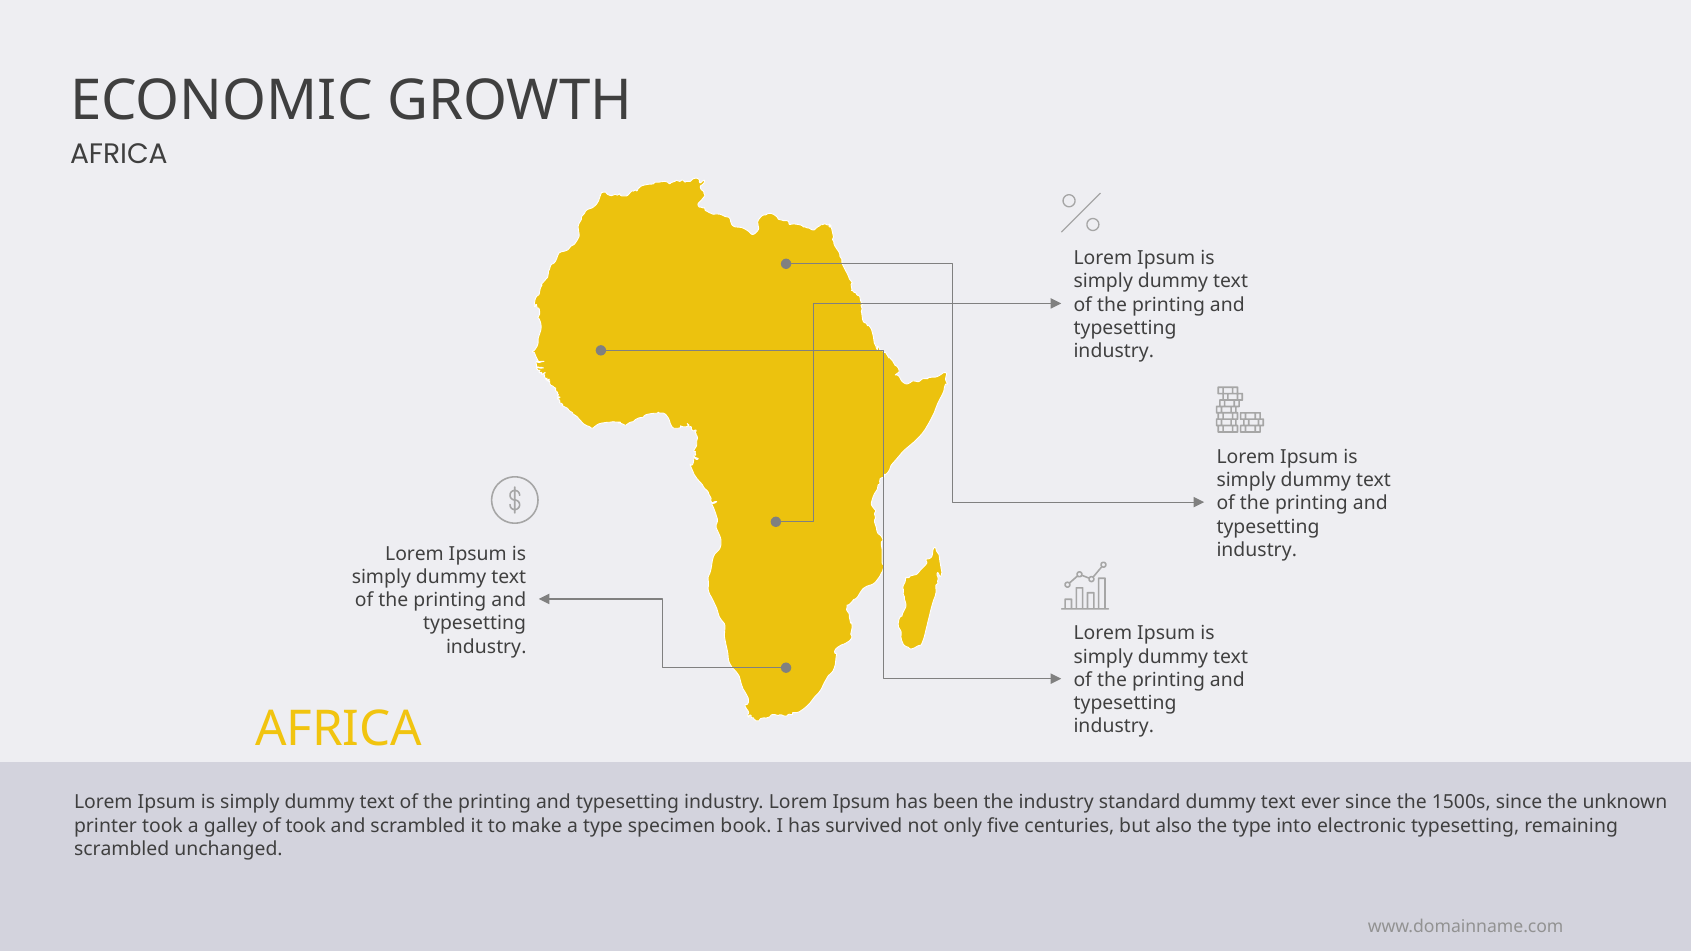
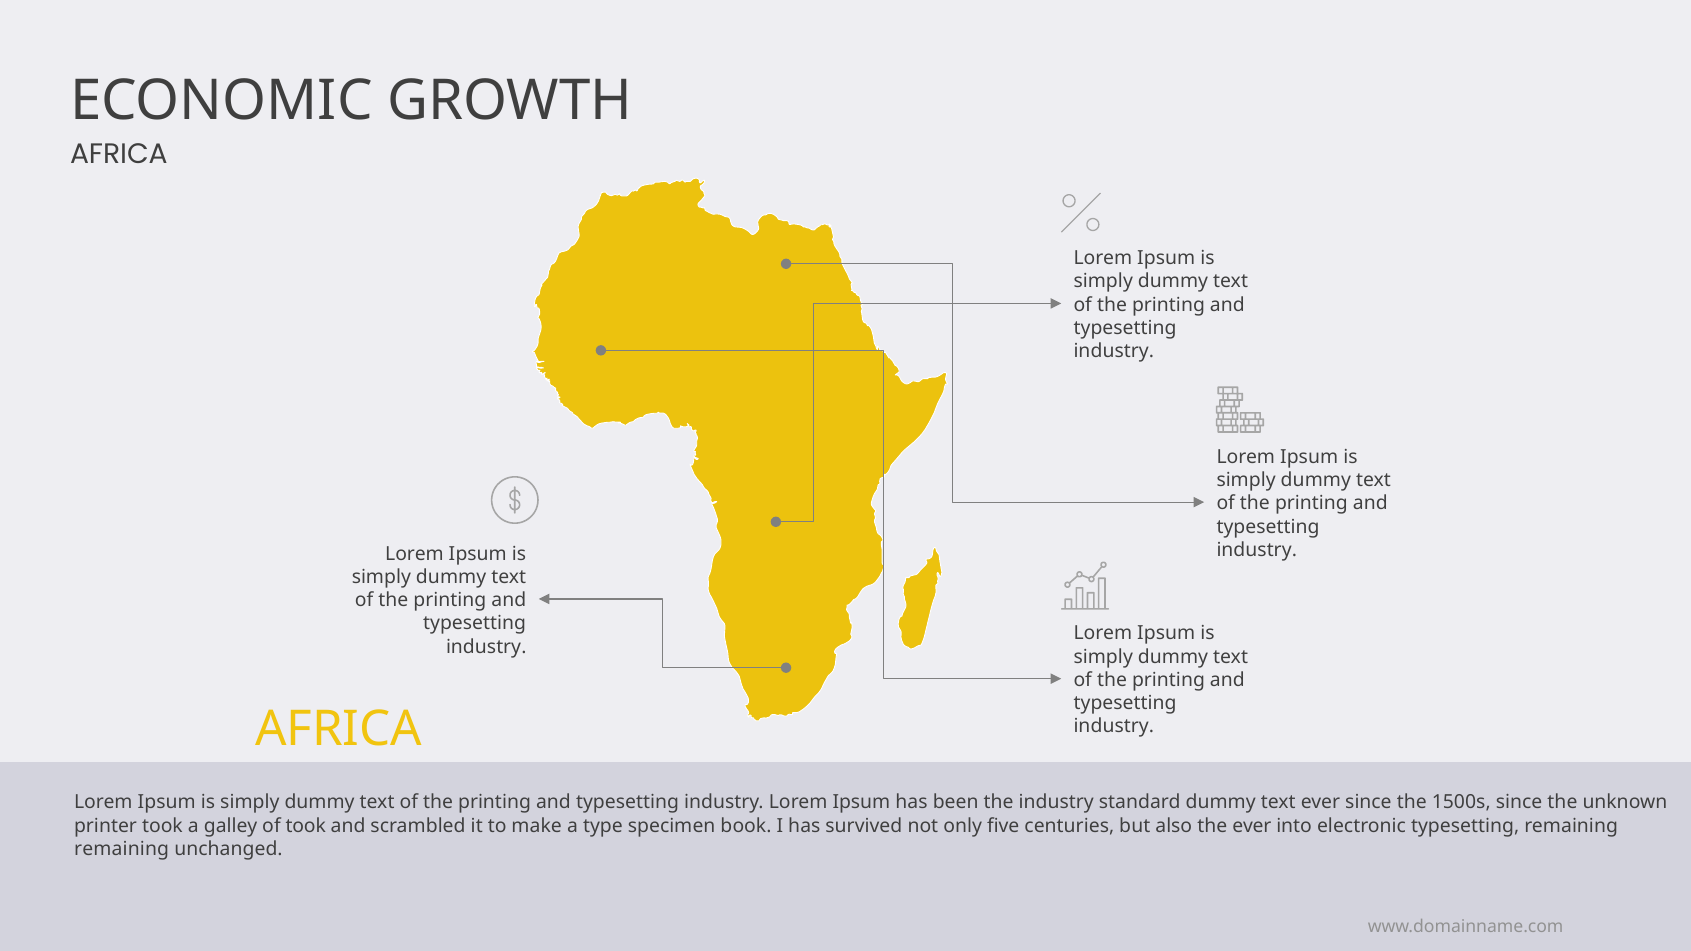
the type: type -> ever (1252, 826)
scrambled: scrambled -> remaining (122, 849)
